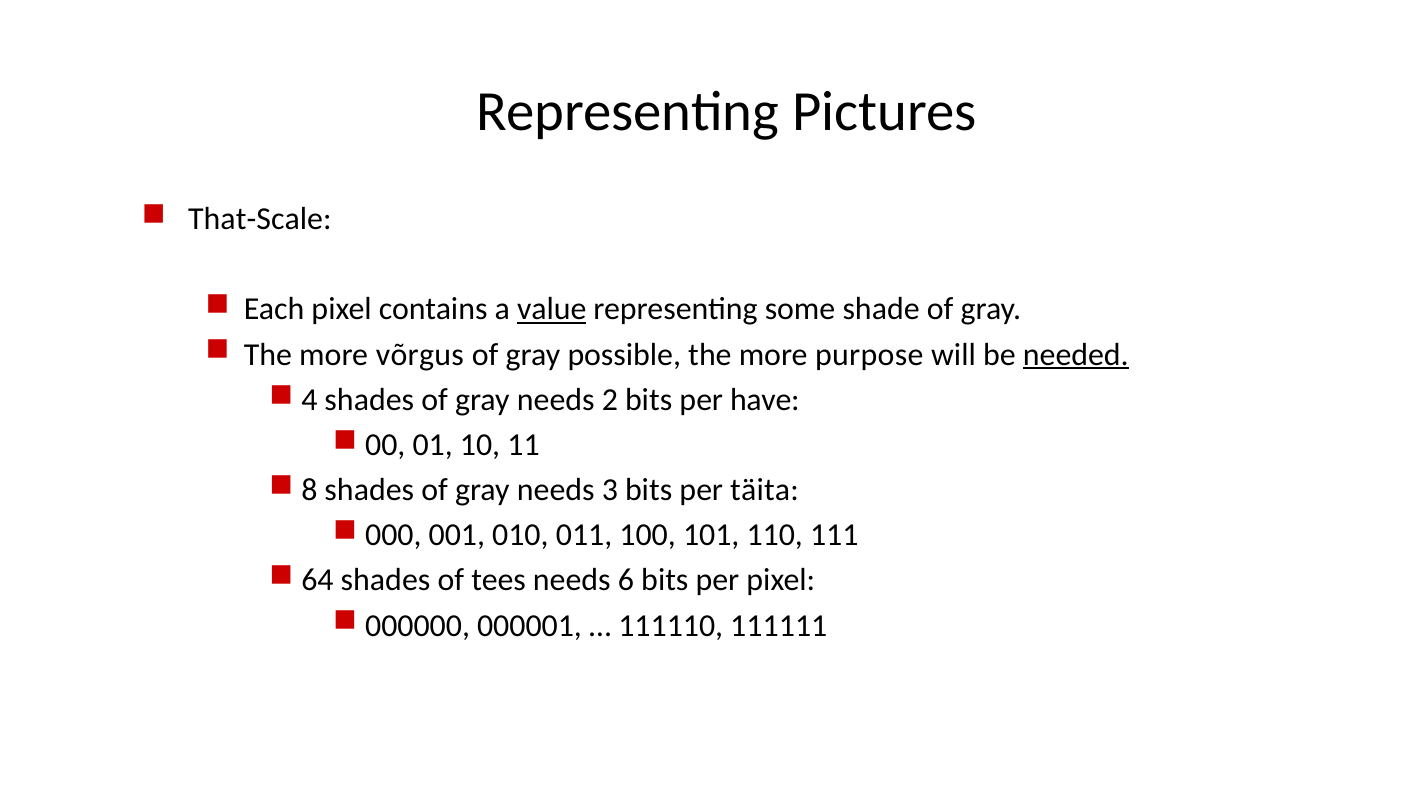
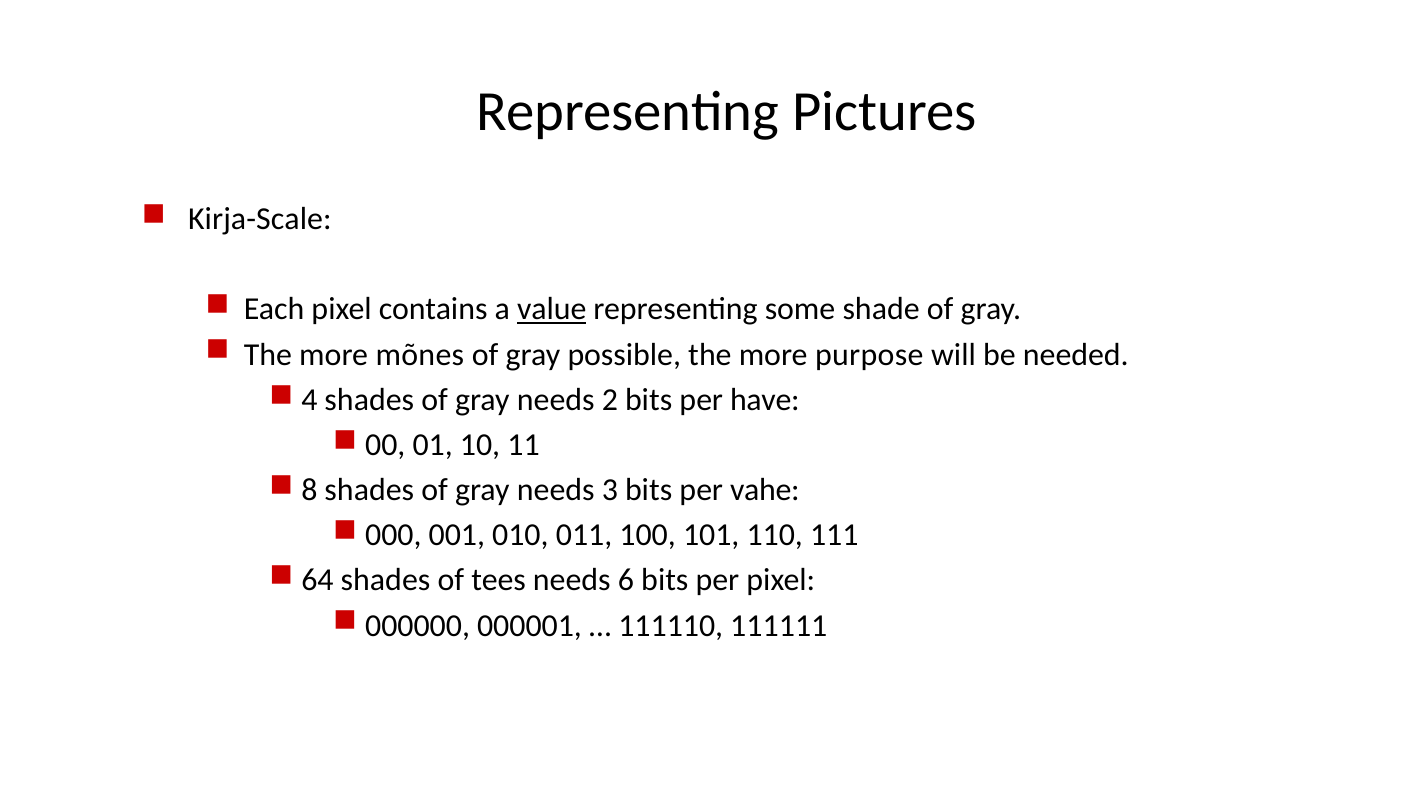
That-Scale: That-Scale -> Kirja-Scale (260, 219)
võrgus: võrgus -> mõnes (420, 354)
needed underline: present -> none (1076, 354)
täita: täita -> vahe (765, 490)
